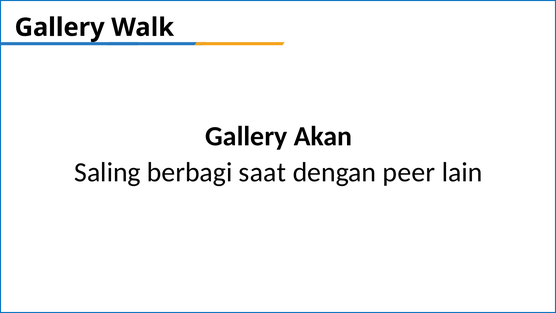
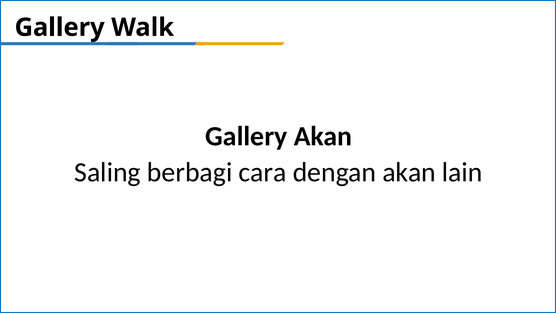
saat: saat -> cara (263, 172)
dengan peer: peer -> akan (409, 172)
